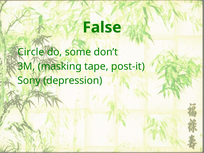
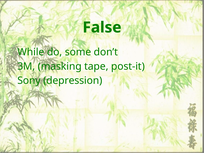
Circle: Circle -> While (31, 52)
